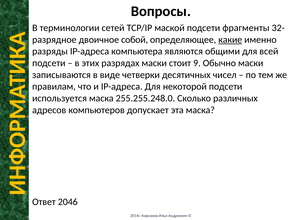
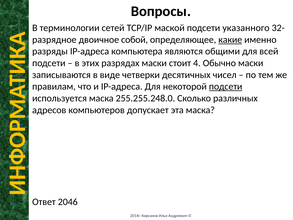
фрагменты: фрагменты -> указанного (246, 28)
9: 9 -> 4 (197, 63)
подсети underline: none -> present (226, 86)
